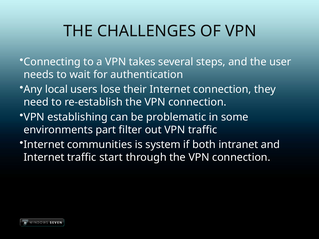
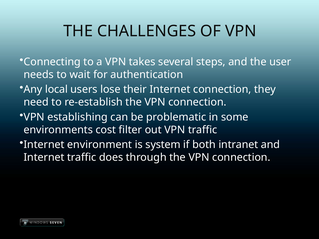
part: part -> cost (106, 130)
communities: communities -> environment (100, 145)
start: start -> does (111, 158)
